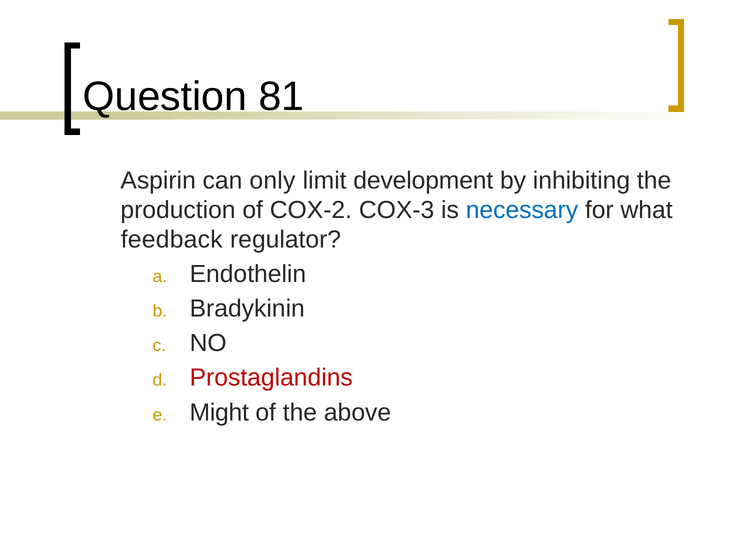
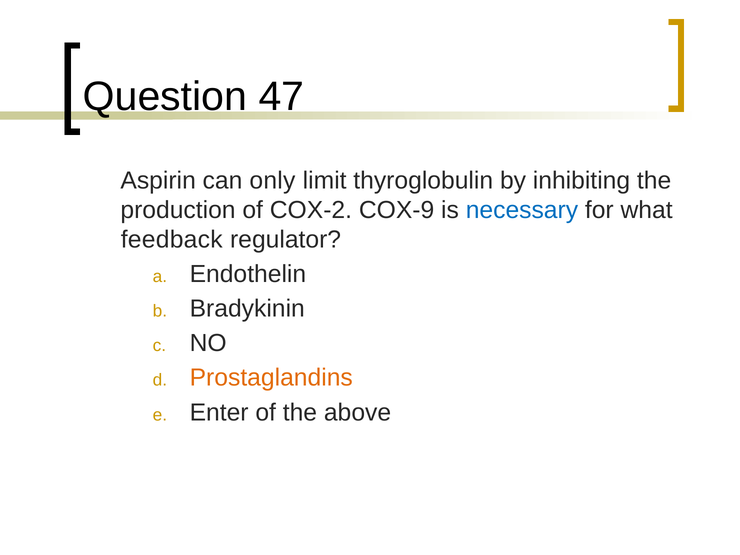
81: 81 -> 47 (281, 97)
development: development -> thyroglobulin (423, 181)
COX-3: COX-3 -> COX-9 (397, 210)
Prostaglandins colour: red -> orange (271, 378)
Might: Might -> Enter (219, 412)
